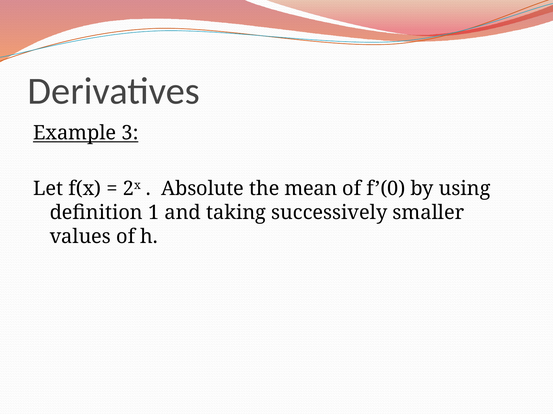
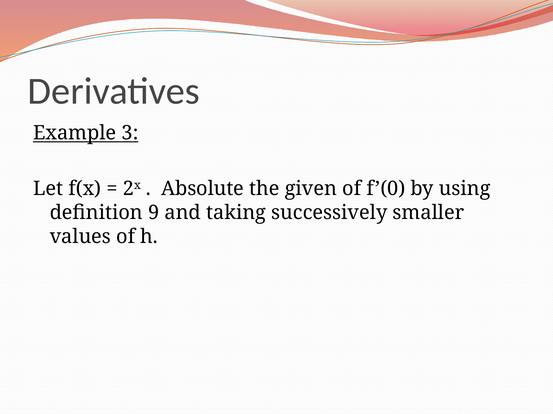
mean: mean -> given (311, 189)
1: 1 -> 9 (154, 213)
